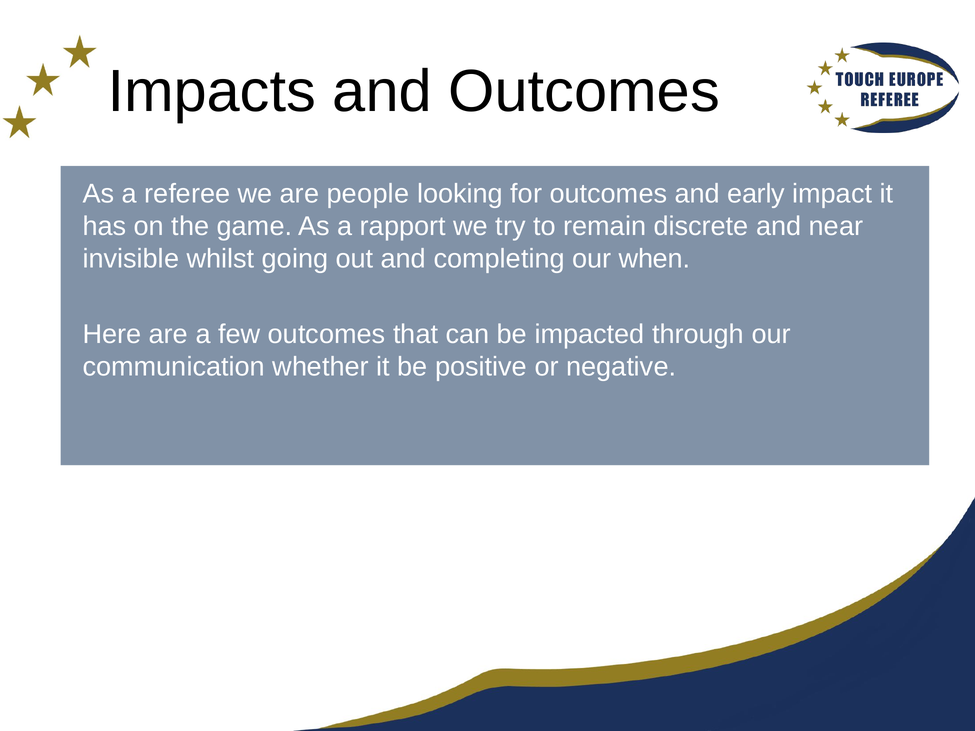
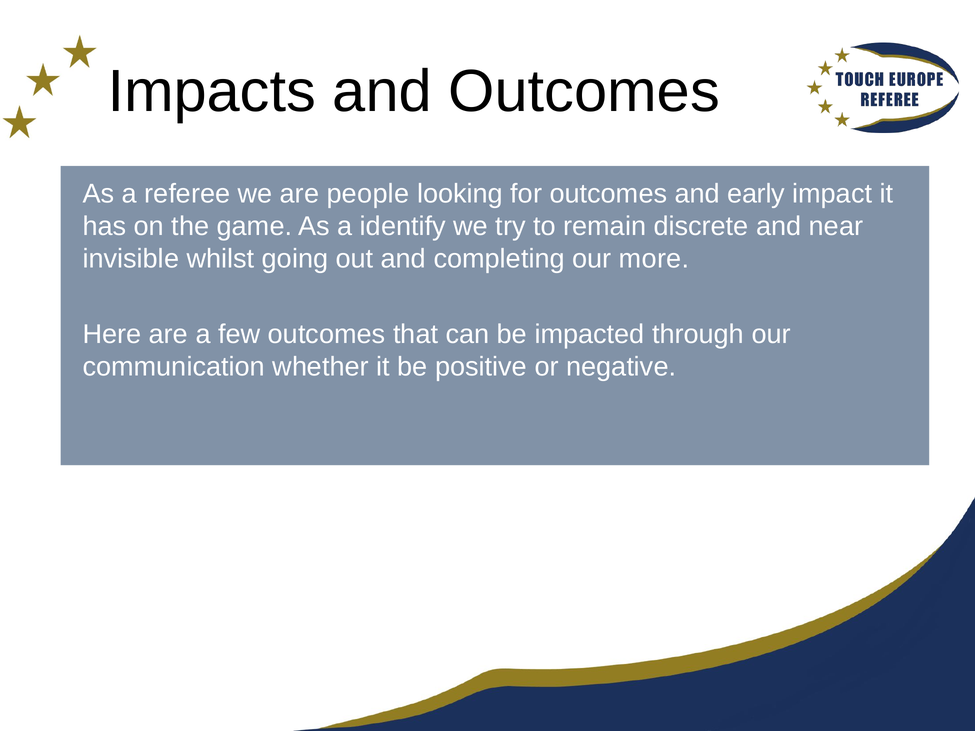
rapport: rapport -> identify (403, 226)
when: when -> more (654, 259)
